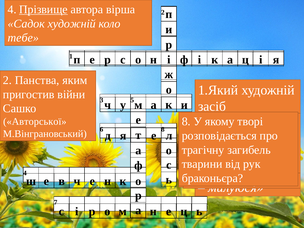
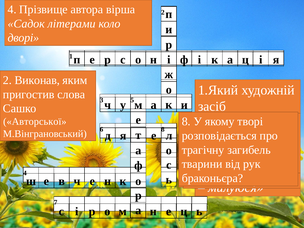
Прізвище underline: present -> none (43, 9)
Садок художній: художній -> літерами (72, 24)
тебе: тебе -> дворі (23, 38)
2 Панства: Панства -> Виконав (37, 80)
війни: війни -> слова (71, 94)
